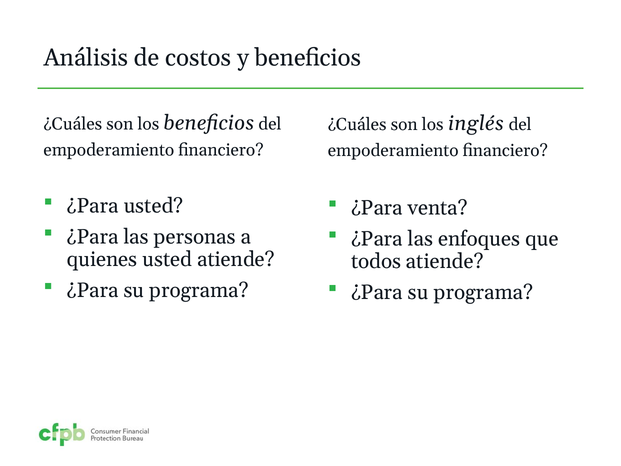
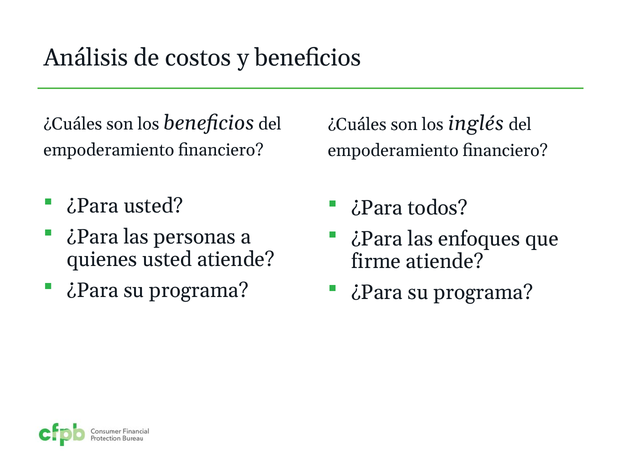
venta: venta -> todos (438, 208)
todos: todos -> firme (376, 261)
